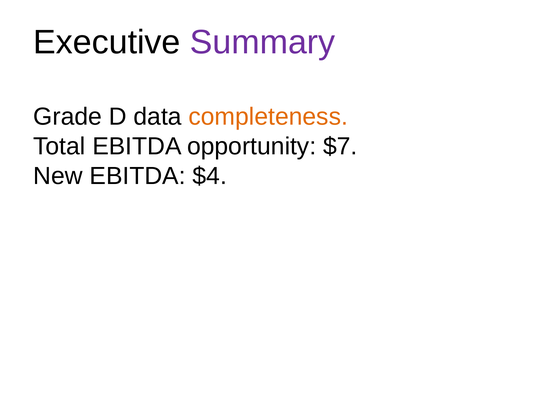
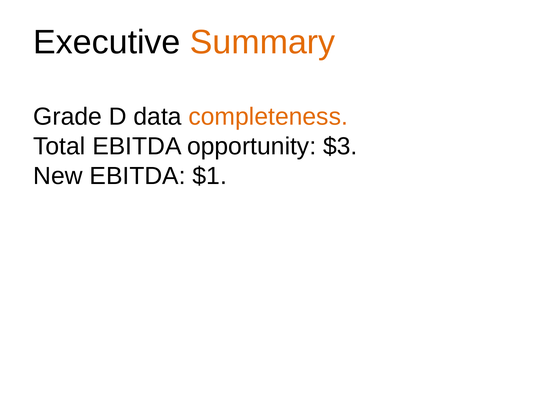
Summary colour: purple -> orange (263, 42)
$7: $7 -> $3 (340, 146)
$4: $4 -> $1 (210, 176)
